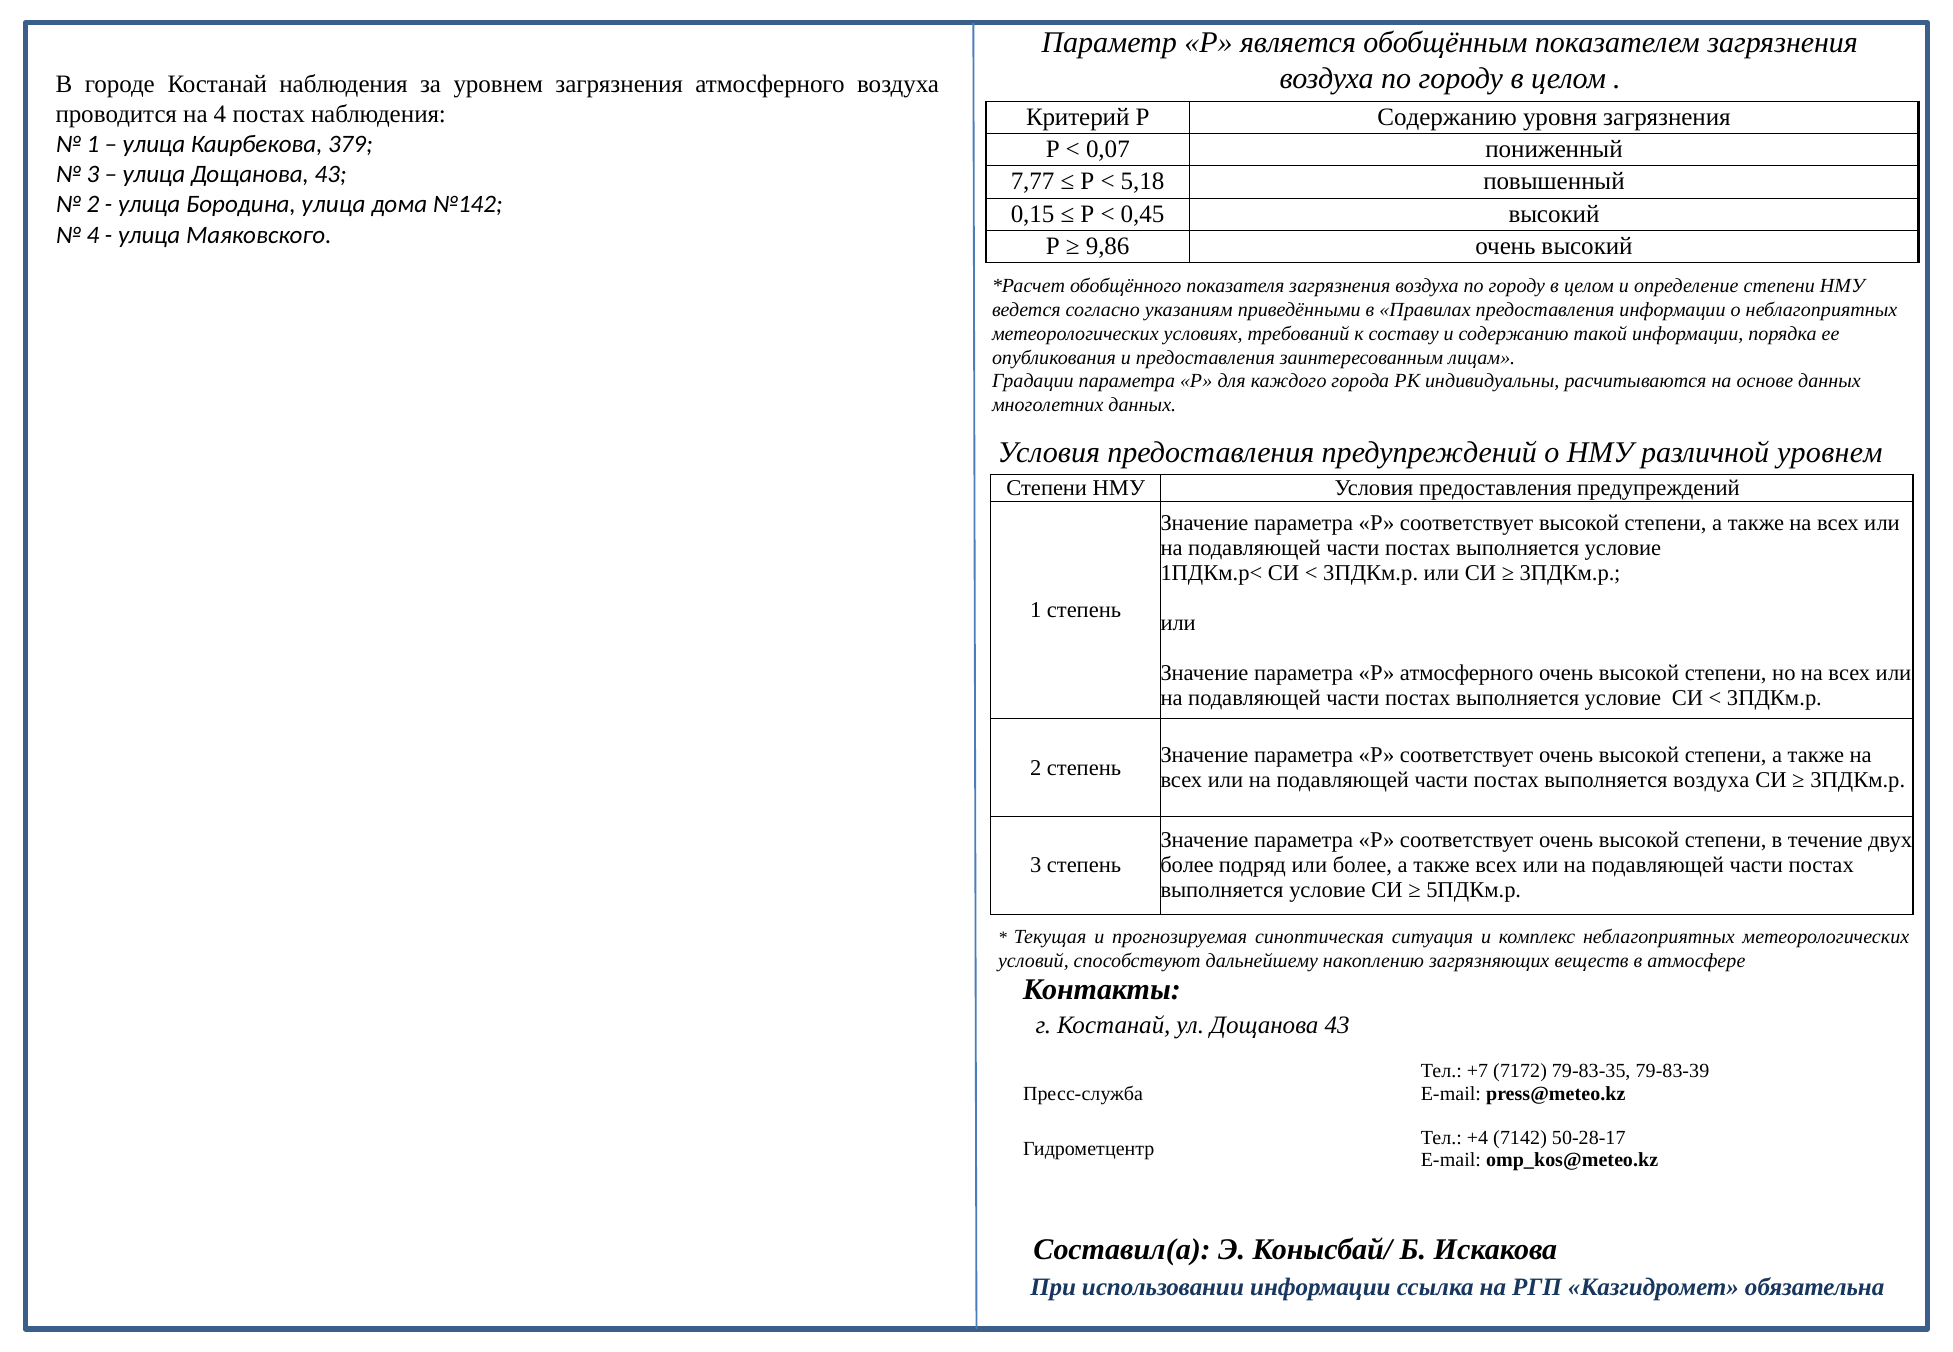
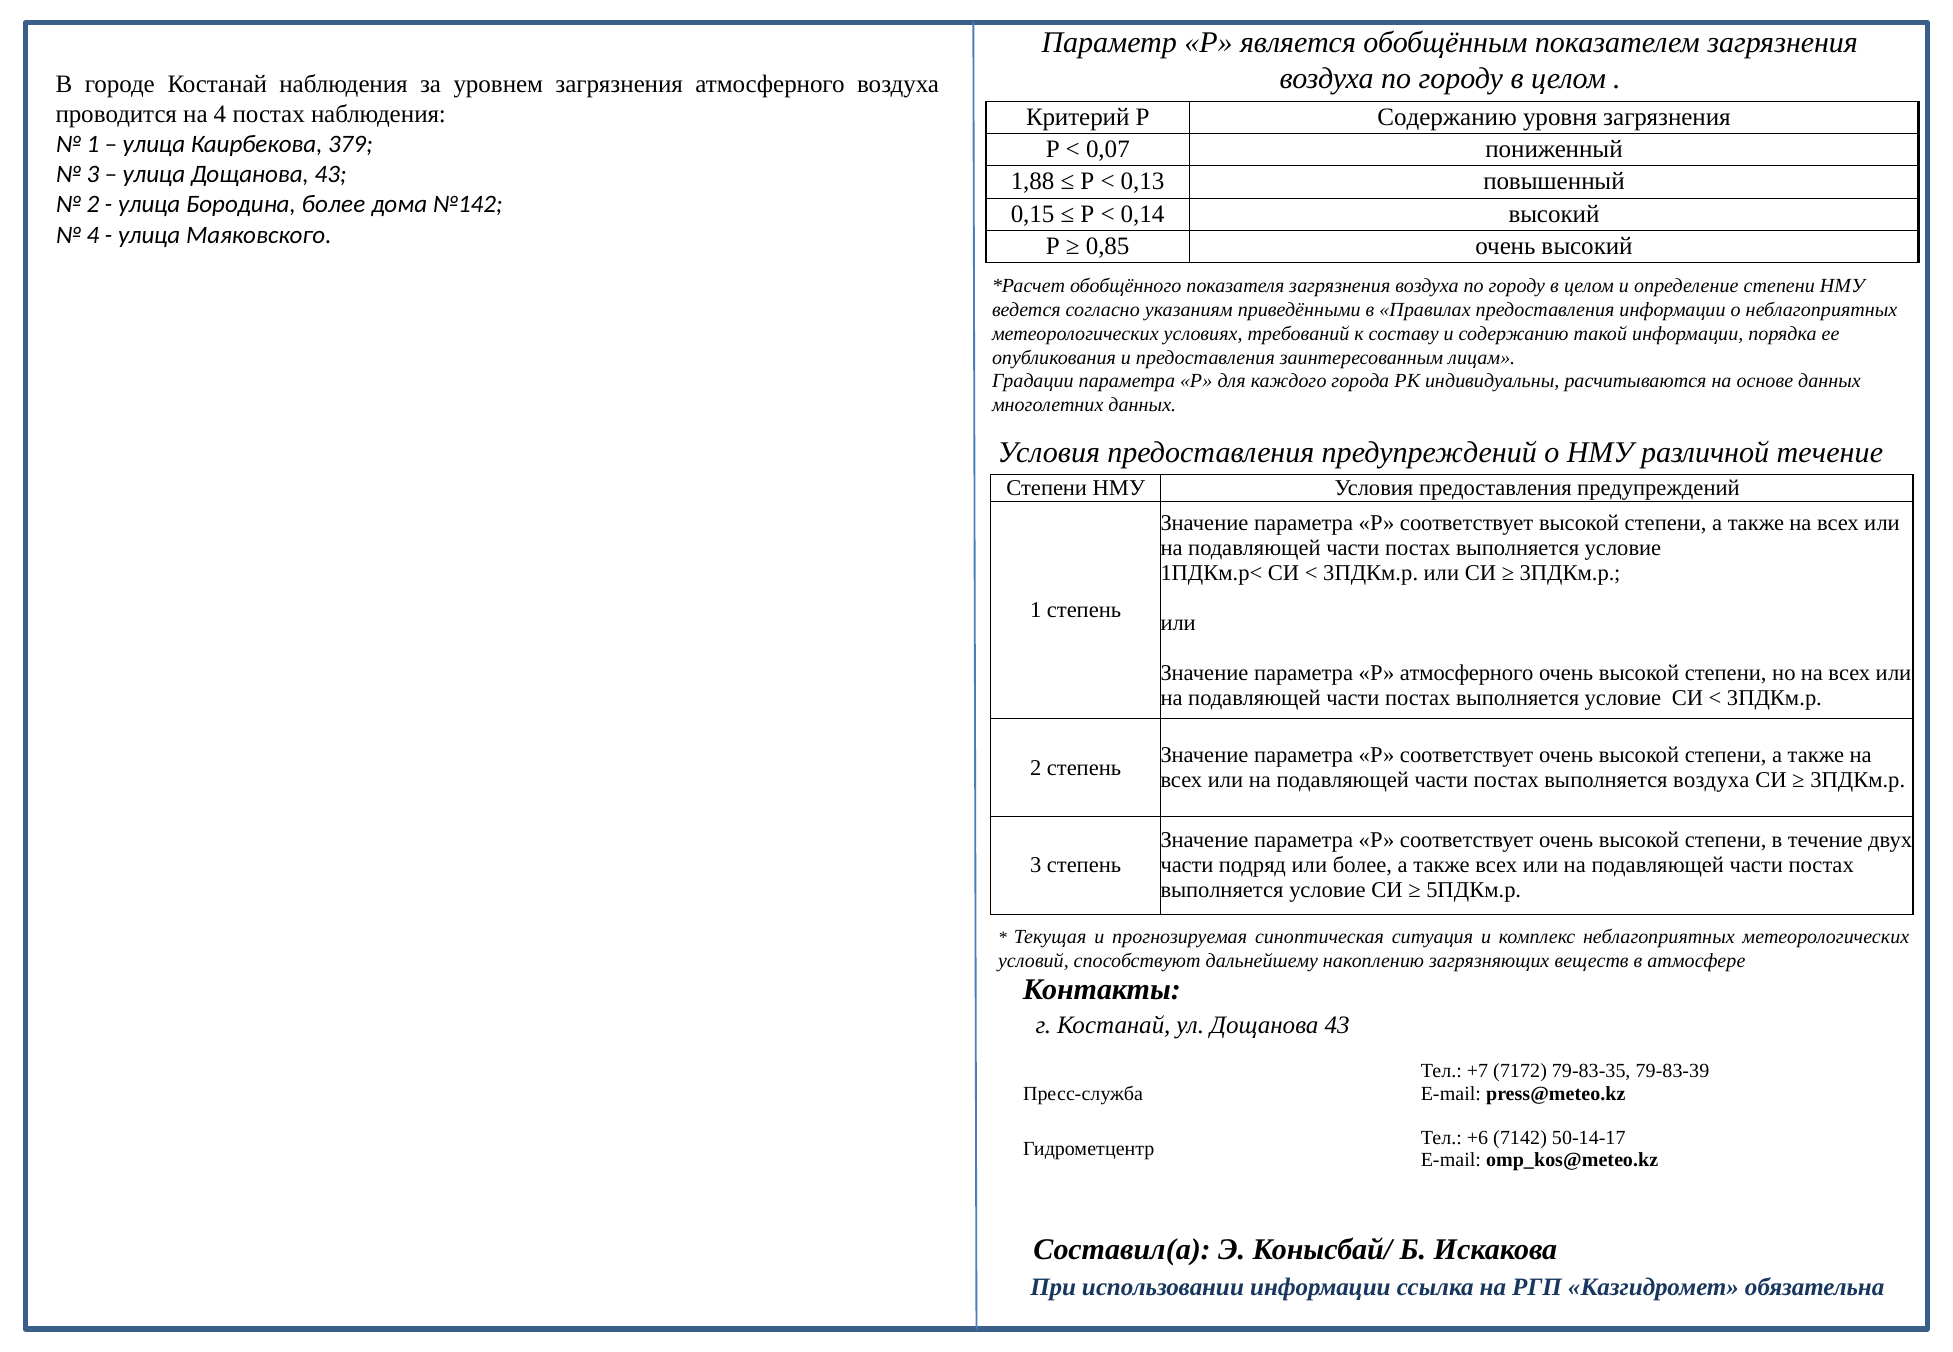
7,77: 7,77 -> 1,88 (1033, 182)
5,18: 5,18 -> 0,13 (1143, 182)
Бородина улица: улица -> более (333, 205)
0,45: 0,45 -> 0,14 (1143, 214)
9,86: 9,86 -> 0,85 (1108, 246)
различной уровнем: уровнем -> течение (1830, 453)
более: более -> части (1187, 866)
+4: +4 -> +6 (1478, 1138)
50-28-17: 50-28-17 -> 50-14-17 (1589, 1138)
